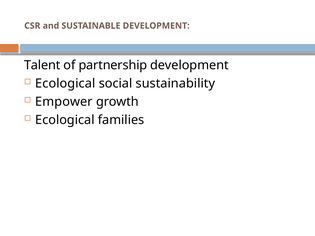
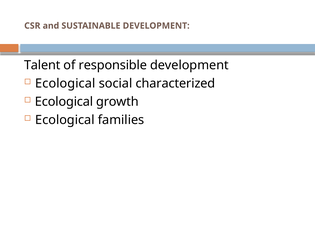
partnership: partnership -> responsible (113, 65)
sustainability: sustainability -> characterized (175, 83)
Empower: Empower -> Ecological (64, 102)
